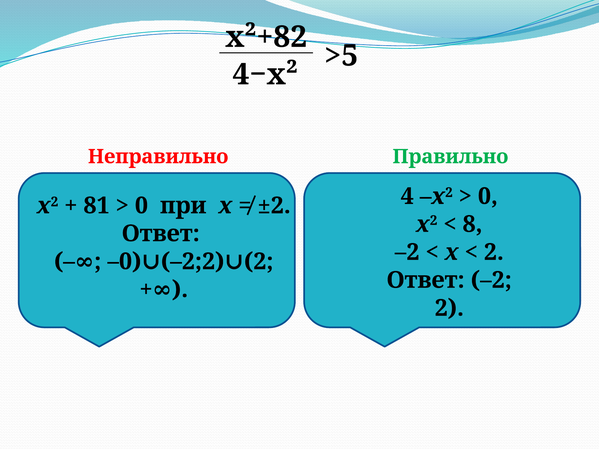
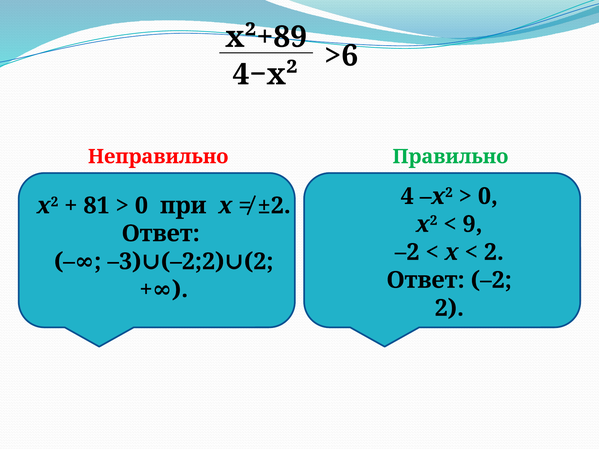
x²+82: x²+82 -> x²+89 (266, 37)
>5: >5 -> >6 (341, 56)
8: 8 -> 9 (473, 224)
–0: –0 -> –3 (124, 262)
